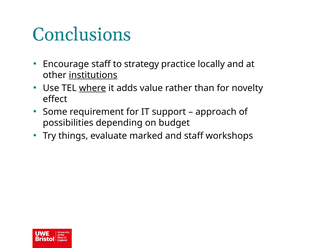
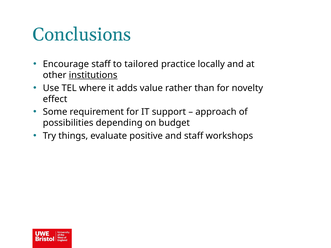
strategy: strategy -> tailored (141, 64)
where underline: present -> none (93, 88)
marked: marked -> positive (146, 136)
